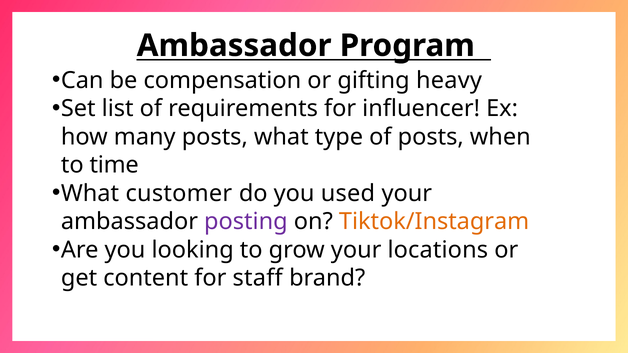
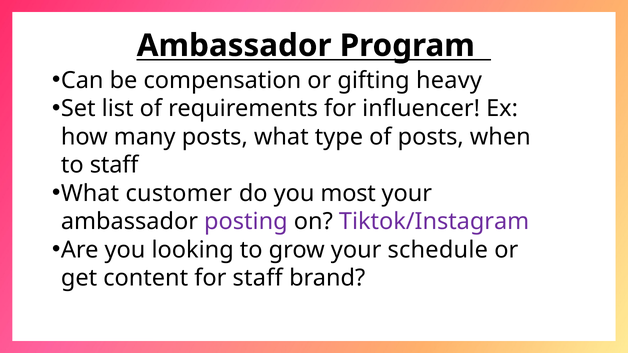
to time: time -> staff (114, 165)
used: used -> most (348, 194)
Tiktok/Instagram colour: orange -> purple (434, 222)
locations: locations -> schedule (438, 250)
